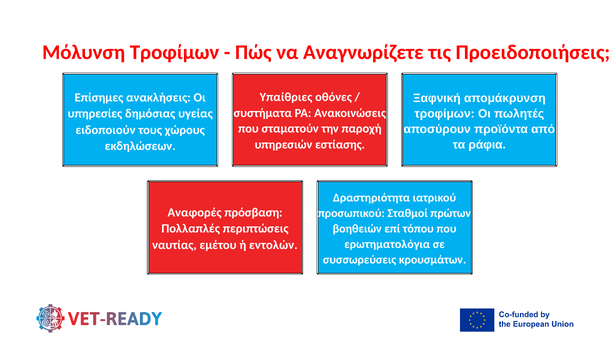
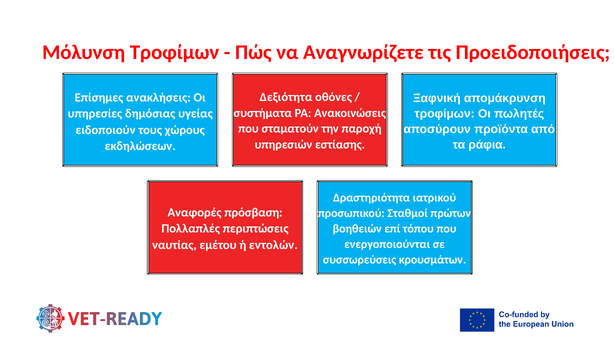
Υπαίθριες: Υπαίθριες -> Δεξιότητα (286, 97)
ερωτηματολόγια: ερωτηματολόγια -> ενεργοποιούνται (387, 244)
